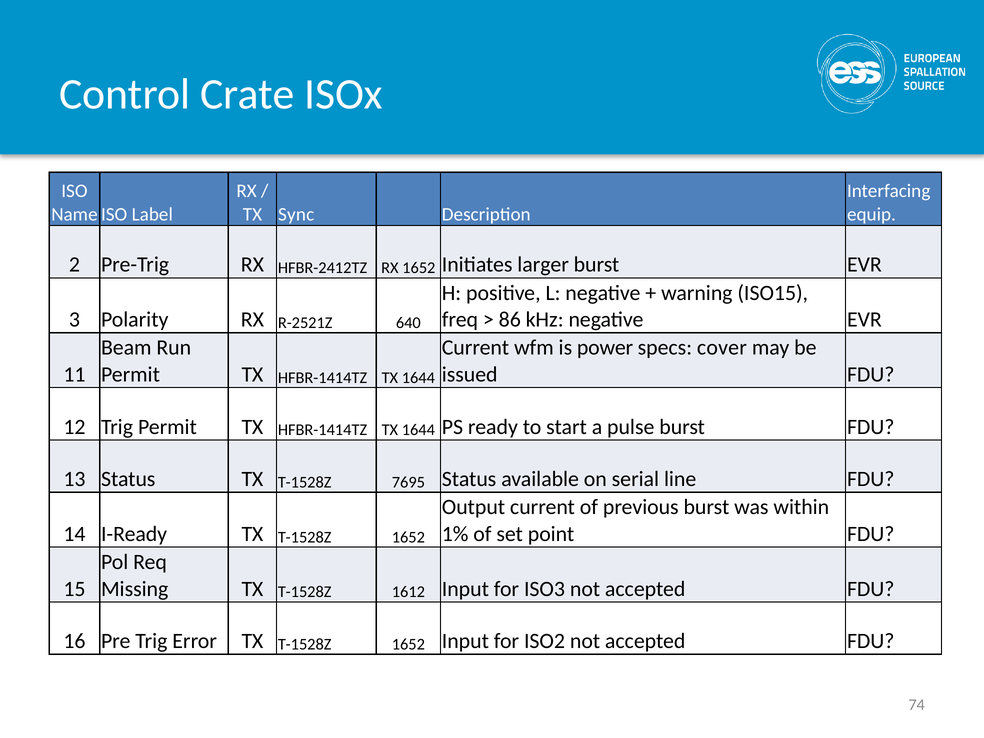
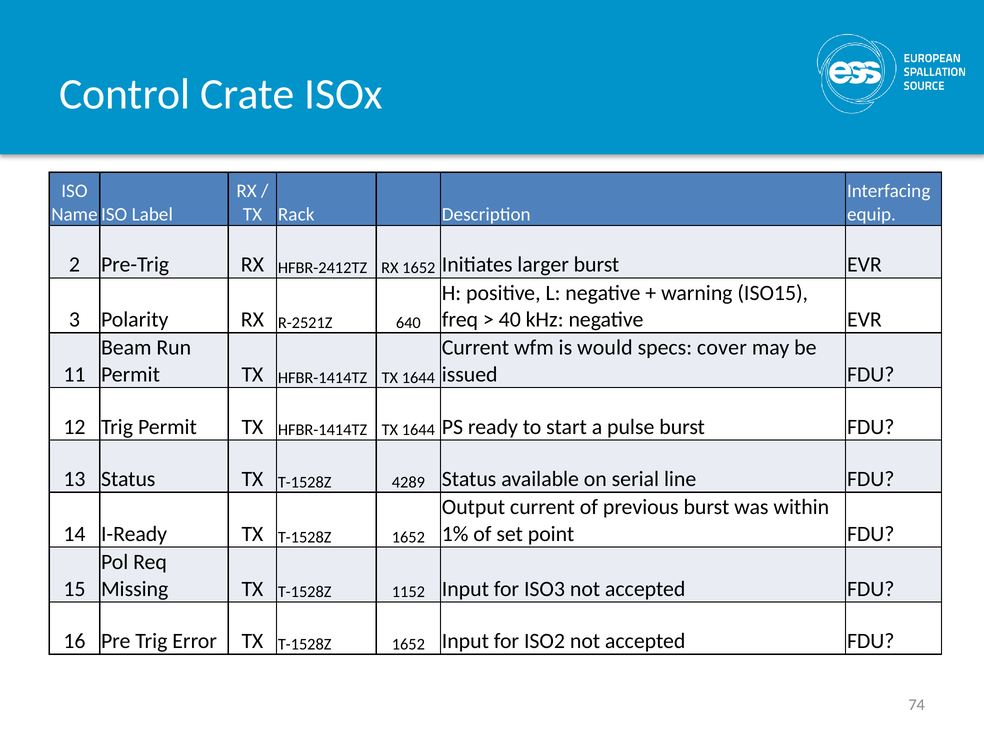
Sync: Sync -> Rack (296, 214)
86: 86 -> 40 (510, 320)
power: power -> would (605, 348)
7695: 7695 -> 4289 (408, 482)
1612: 1612 -> 1152 (408, 592)
